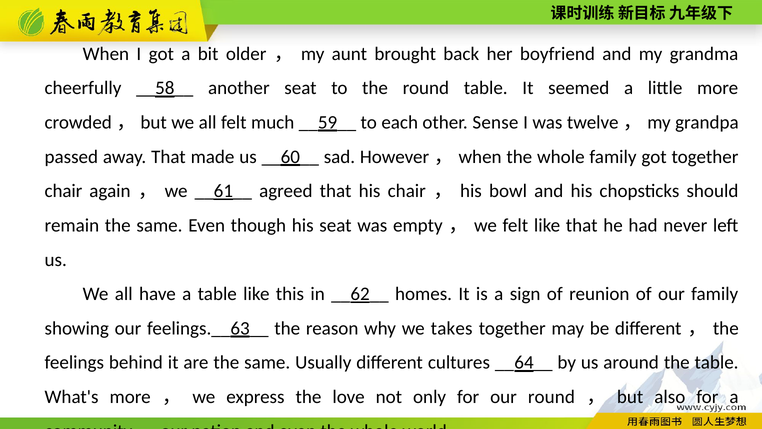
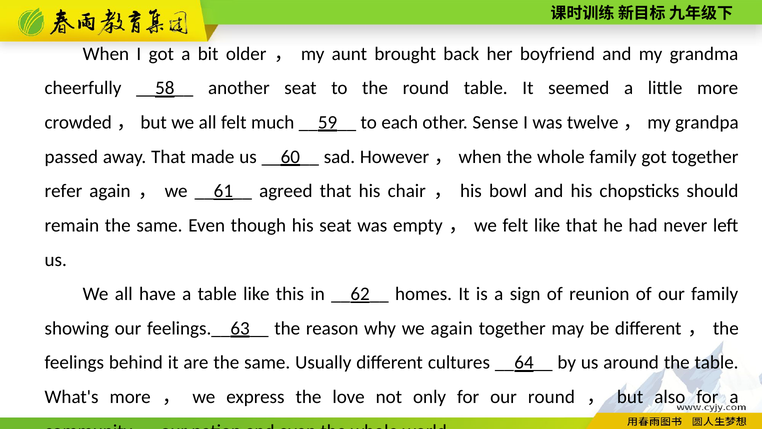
chair: chair -> refer (63, 191)
we takes: takes -> again (452, 328)
